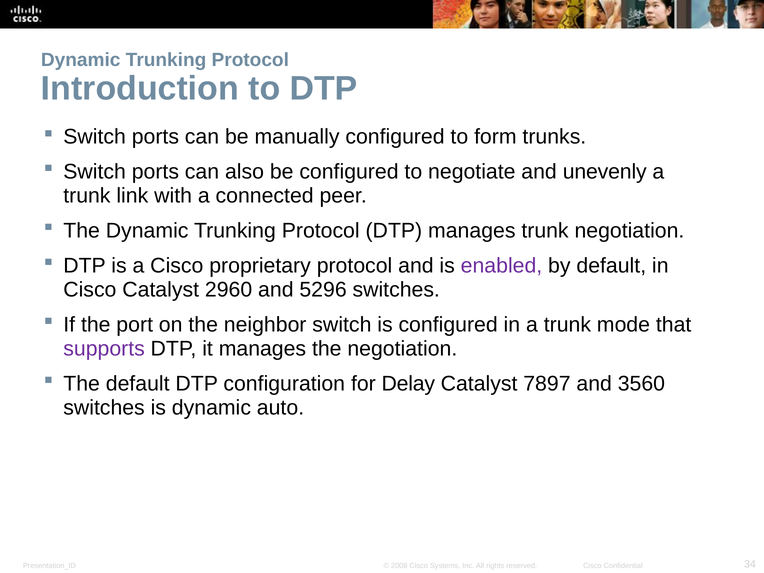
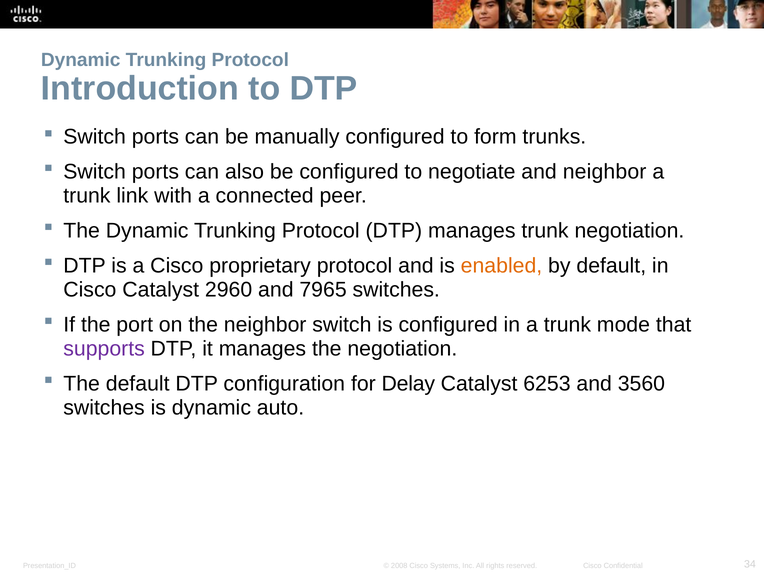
and unevenly: unevenly -> neighbor (605, 172)
enabled colour: purple -> orange (501, 266)
5296: 5296 -> 7965 (323, 290)
7897: 7897 -> 6253 (547, 384)
